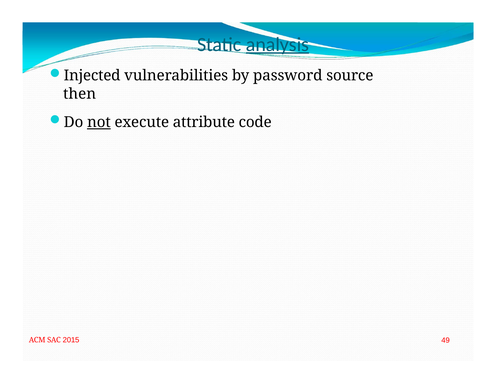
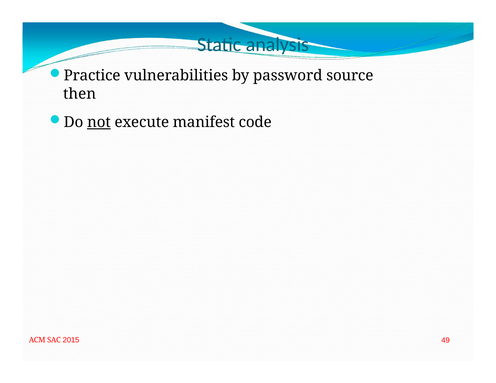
analysis underline: present -> none (277, 44)
Injected: Injected -> Practice (92, 76)
attribute: attribute -> manifest (204, 122)
